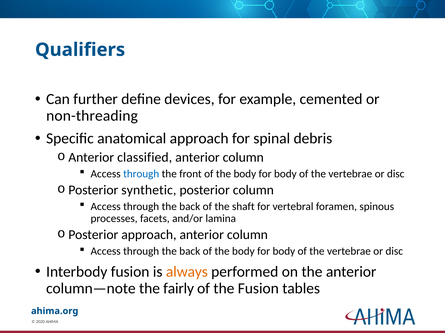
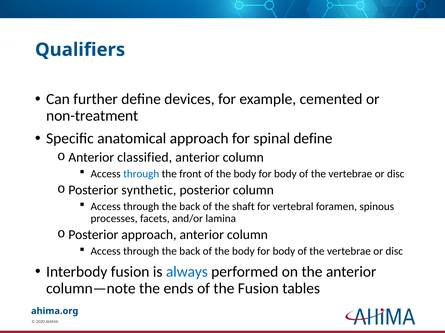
non-threading: non-threading -> non-treatment (92, 116)
spinal debris: debris -> define (313, 139)
always colour: orange -> blue (187, 272)
fairly: fairly -> ends (179, 289)
